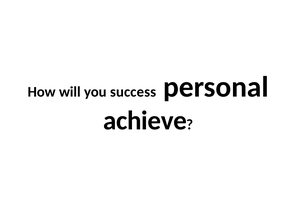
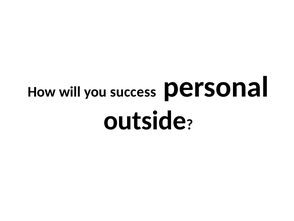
achieve: achieve -> outside (145, 120)
